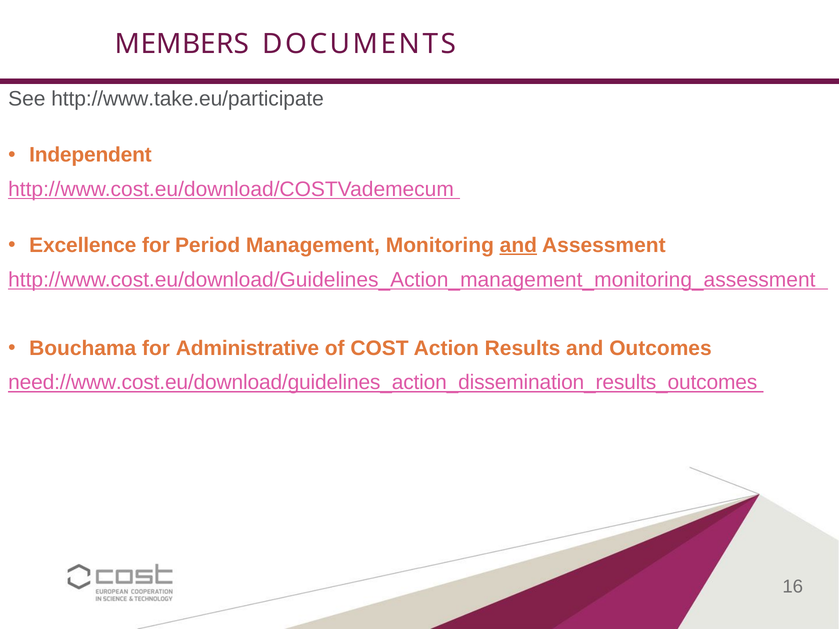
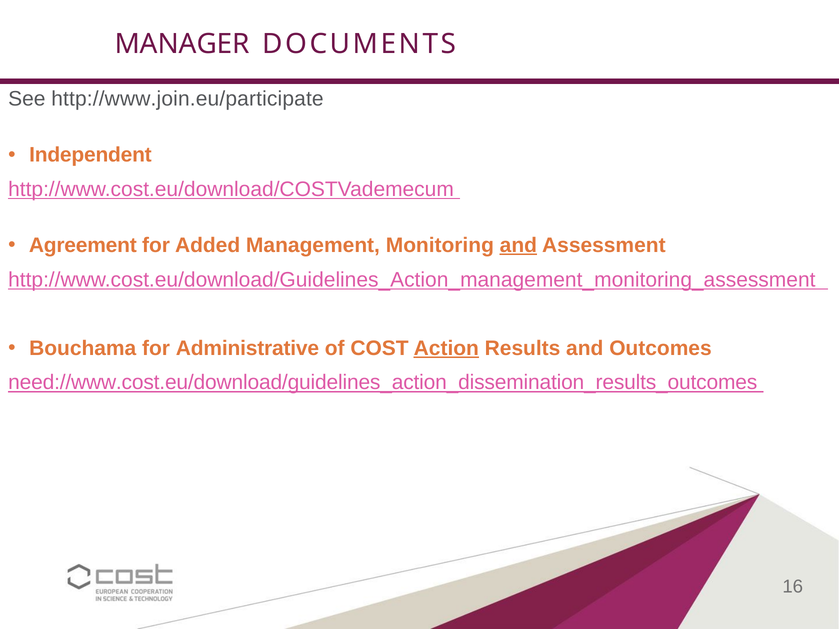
MEMBERS: MEMBERS -> MANAGER (182, 44)
http://www.take.eu/participate: http://www.take.eu/participate -> http://www.join.eu/participate (187, 99)
Excellence: Excellence -> Agreement (83, 245)
Period: Period -> Added (208, 245)
Action underline: none -> present (446, 348)
